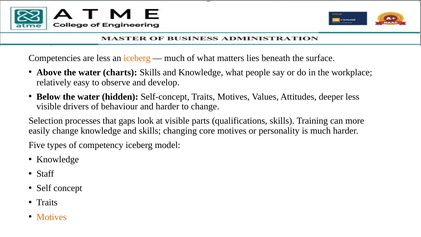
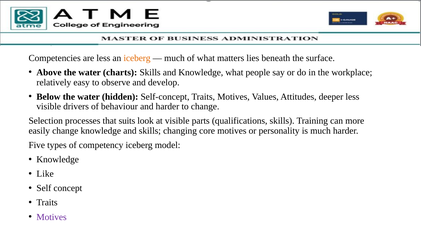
gaps: gaps -> suits (127, 121)
Staff: Staff -> Like (45, 174)
Motives colour: orange -> purple (52, 217)
